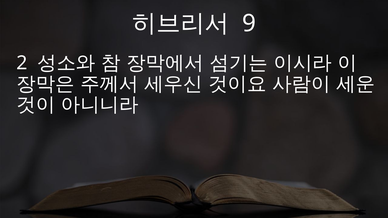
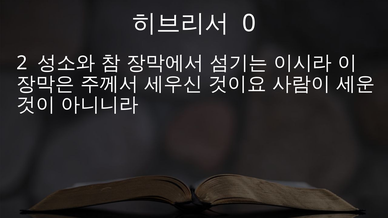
9: 9 -> 0 (249, 23)
